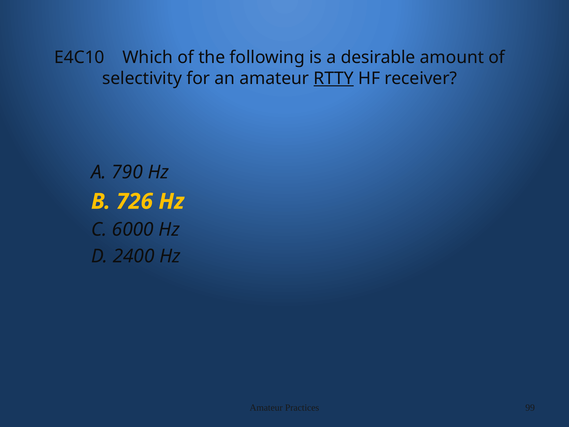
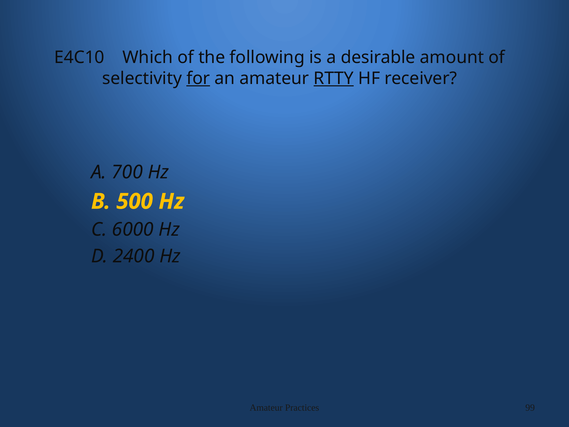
for underline: none -> present (198, 78)
790: 790 -> 700 (127, 172)
726: 726 -> 500 (135, 201)
